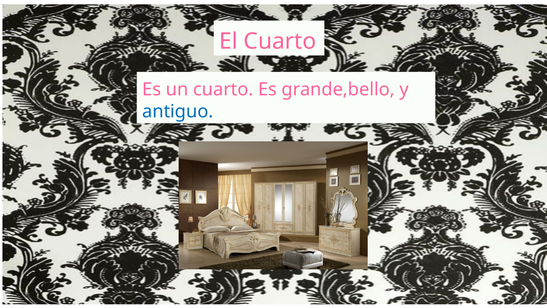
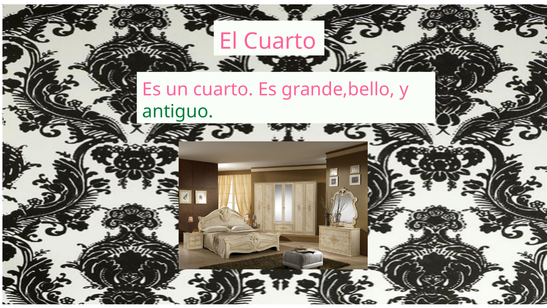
antiguo colour: blue -> green (178, 111)
